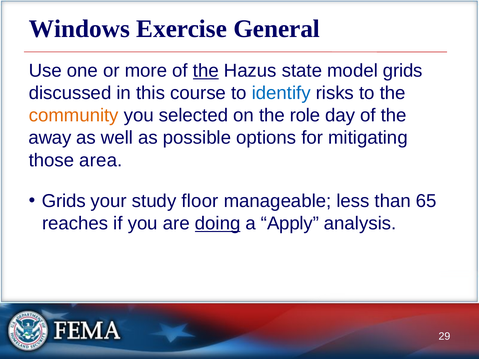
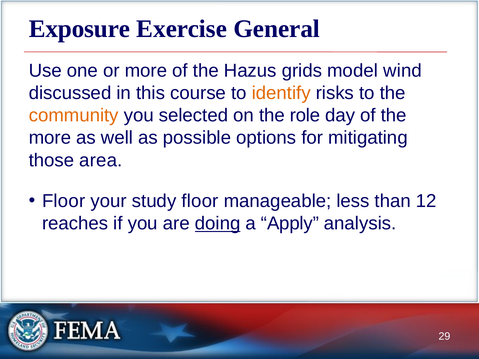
Windows: Windows -> Exposure (79, 29)
the underline: present -> none (206, 71)
state: state -> grids (302, 71)
model grids: grids -> wind (402, 71)
identify colour: blue -> orange (281, 93)
away: away -> more (50, 138)
Grids: Grids -> Floor (64, 201)
65: 65 -> 12 (426, 201)
